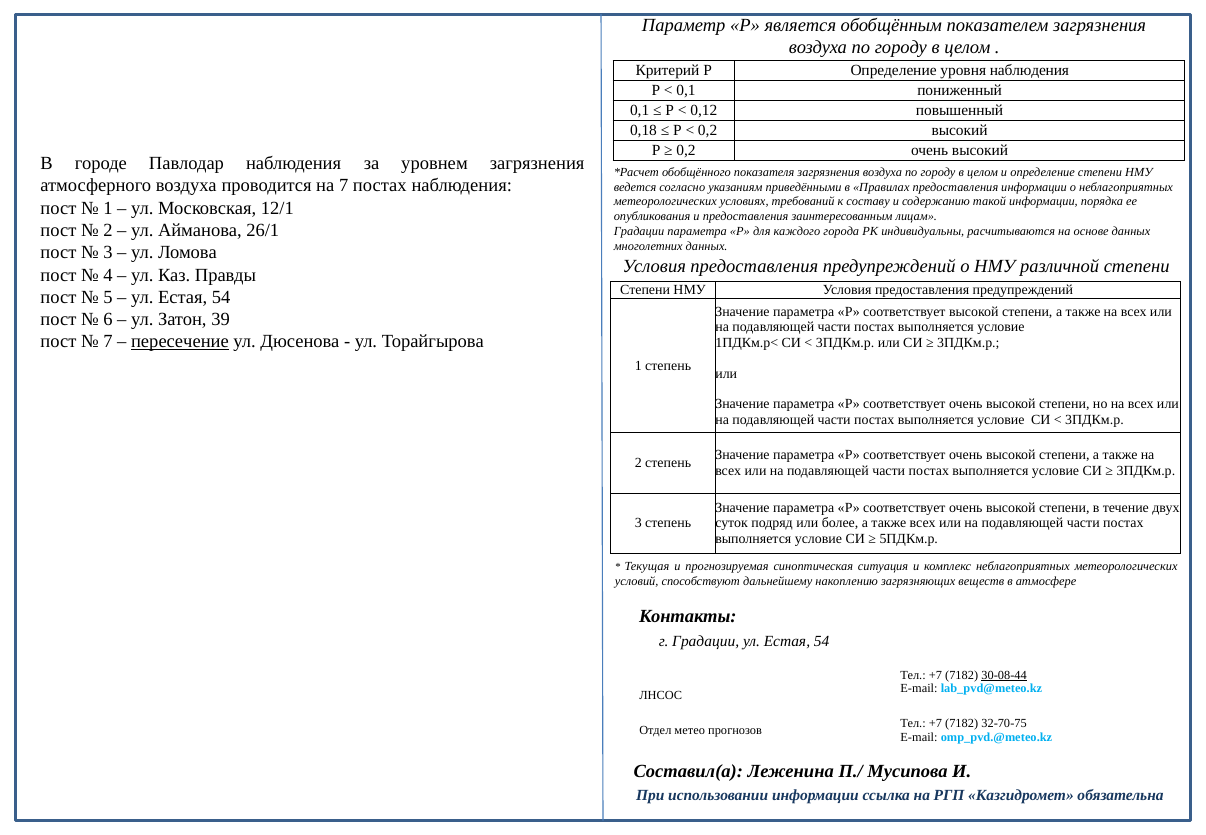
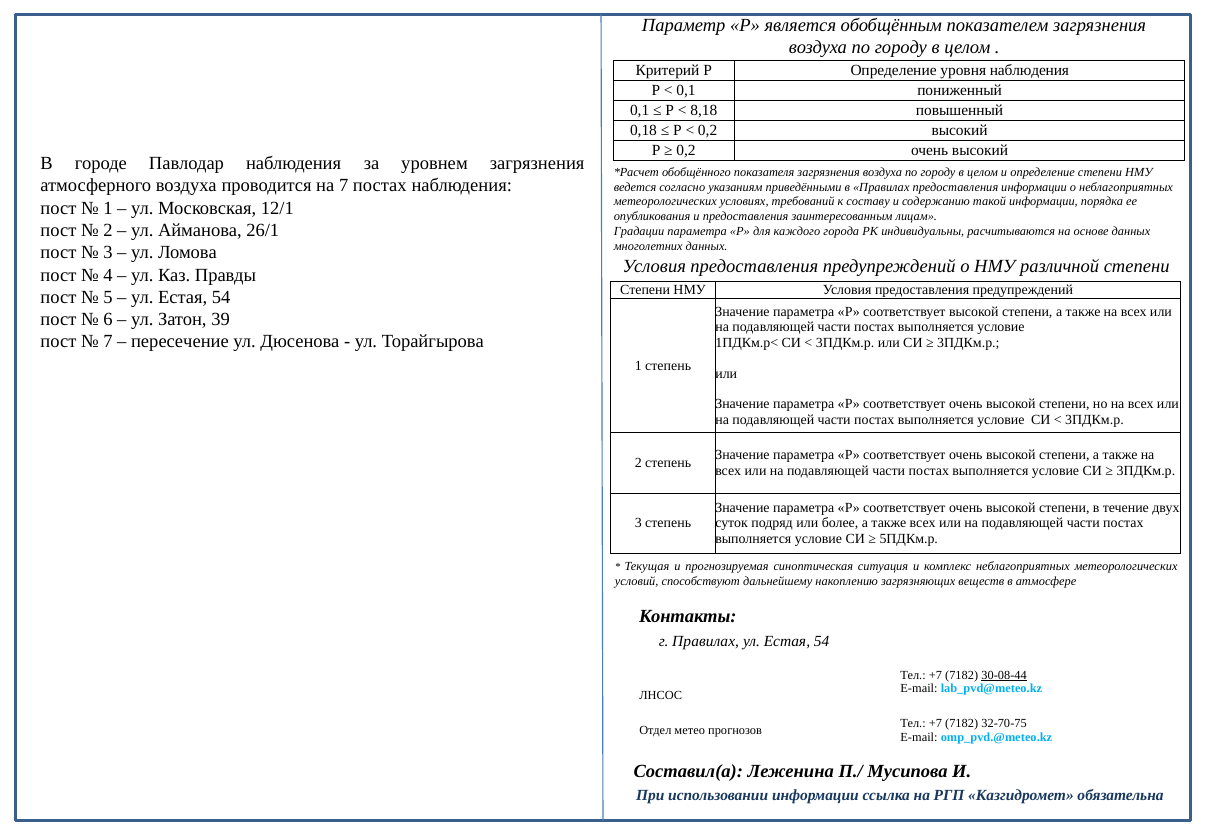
0,12: 0,12 -> 8,18 (704, 110)
пересечение underline: present -> none (180, 342)
г Градации: Градации -> Правилах (706, 641)
